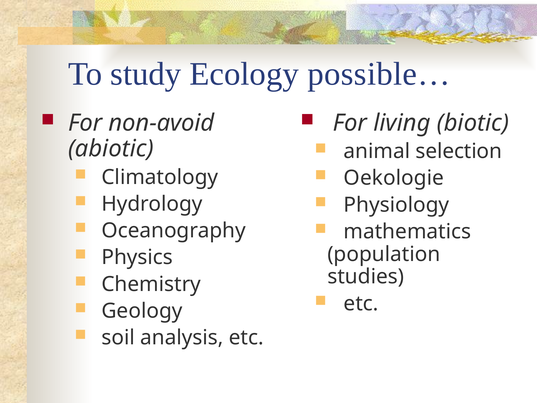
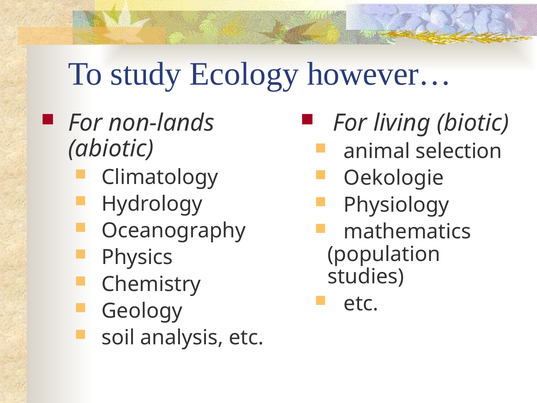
possible…: possible… -> however… (379, 74)
non-avoid: non-avoid -> non-lands (161, 123)
